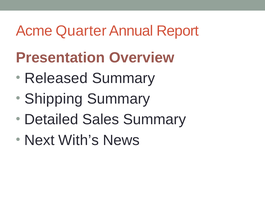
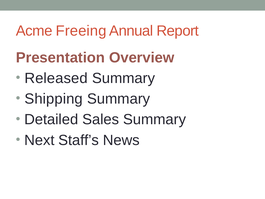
Quarter: Quarter -> Freeing (81, 31)
With’s: With’s -> Staff’s (79, 140)
